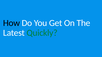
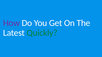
How colour: black -> purple (11, 23)
